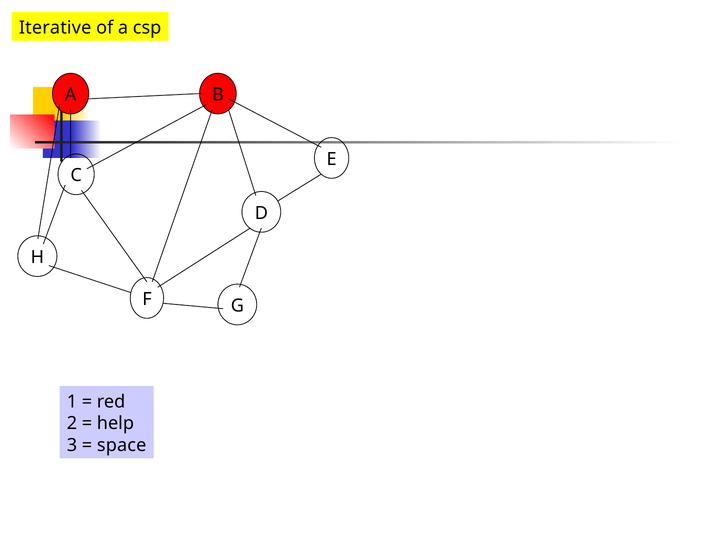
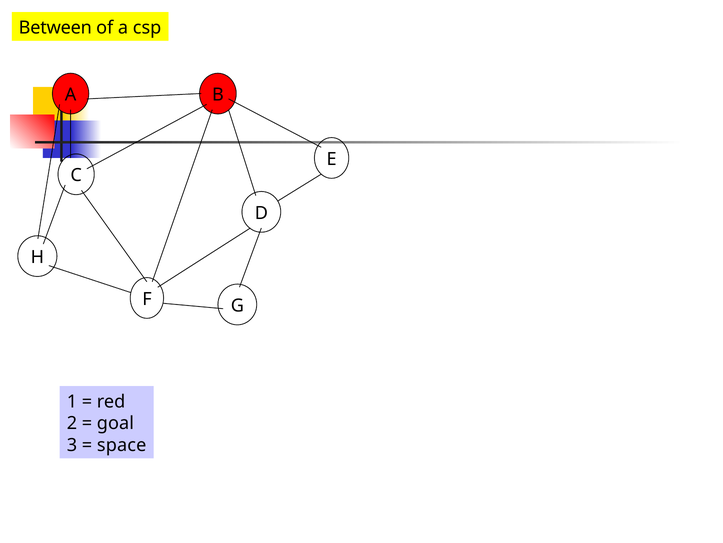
Iterative: Iterative -> Between (55, 28)
help: help -> goal (115, 423)
